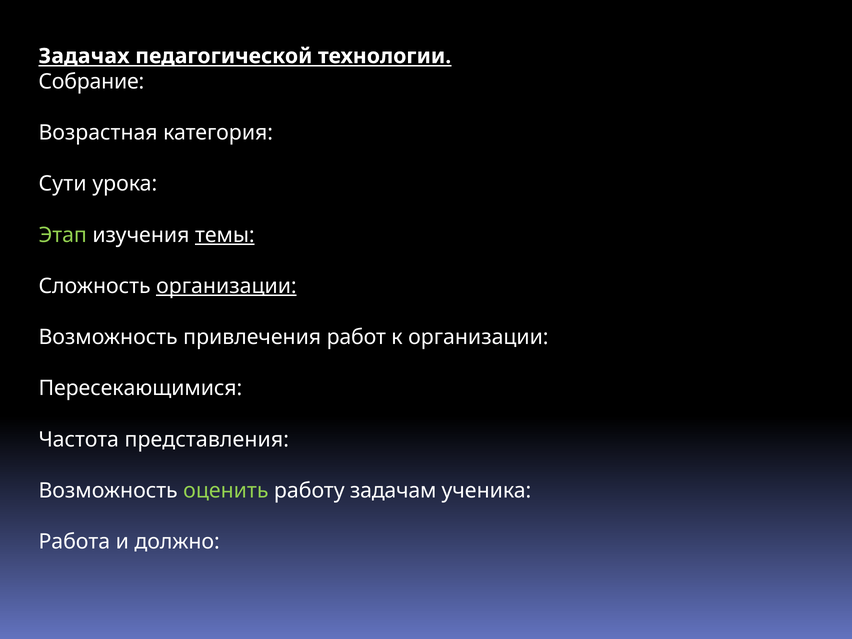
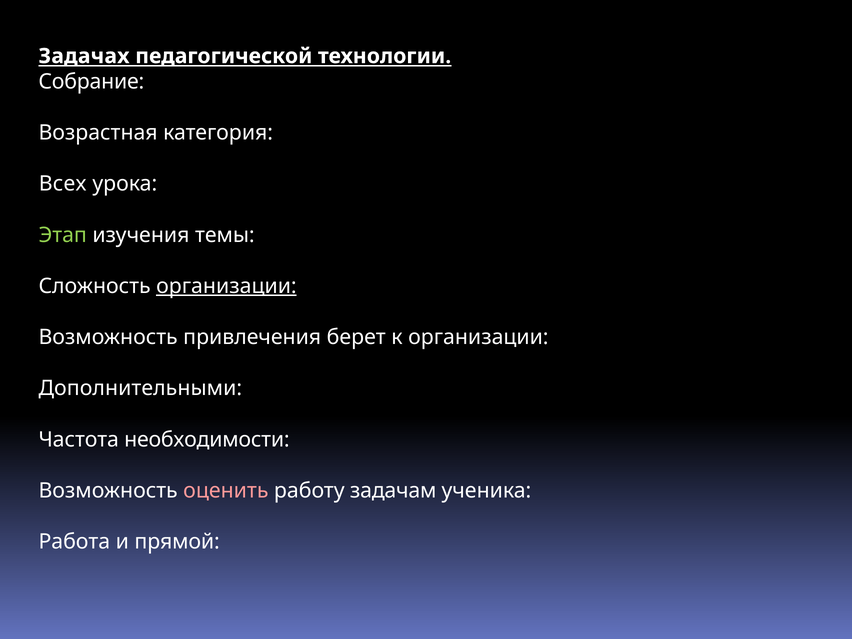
Сути: Сути -> Всех (63, 184)
темы underline: present -> none (225, 235)
работ: работ -> берет (356, 337)
Пересекающимися: Пересекающимися -> Дополнительными (140, 388)
представления: представления -> необходимости (207, 440)
оценить colour: light green -> pink (226, 491)
должно: должно -> прямой (177, 542)
